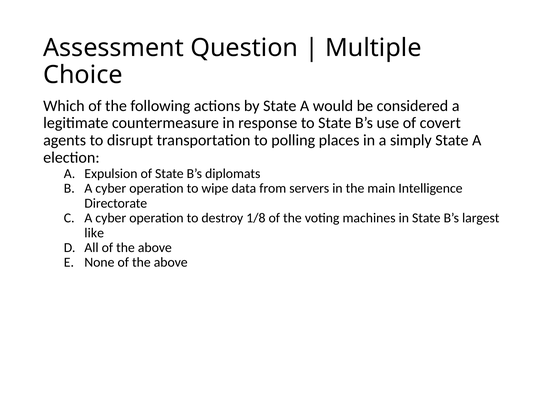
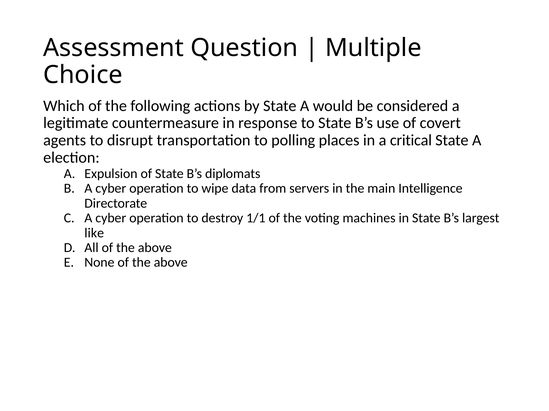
simply: simply -> critical (411, 141)
1/8: 1/8 -> 1/1 (256, 218)
